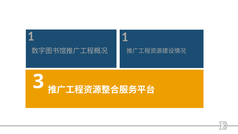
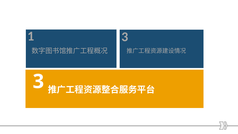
1 1: 1 -> 3 (125, 37)
